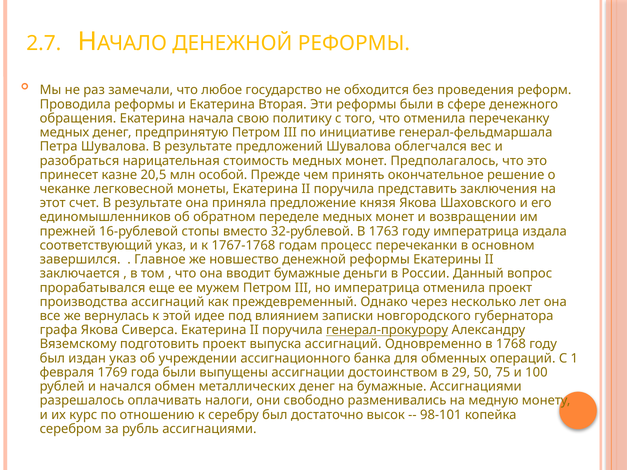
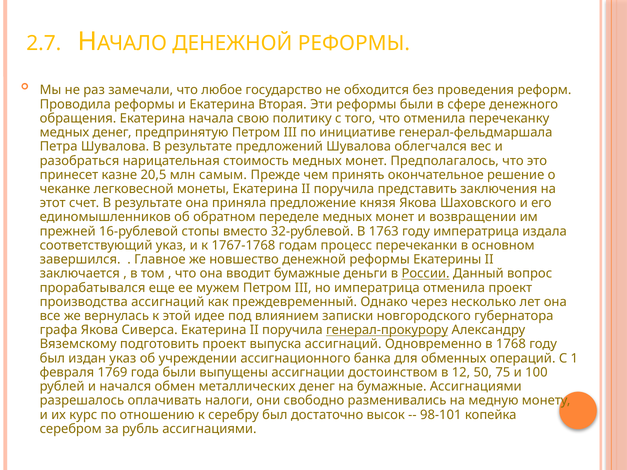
особой: особой -> самым (223, 175)
России underline: none -> present (426, 274)
29: 29 -> 12 (461, 373)
